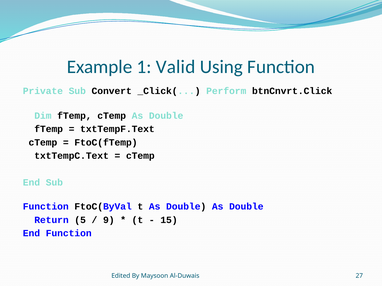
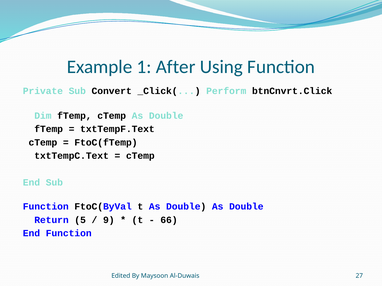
Valid: Valid -> After (176, 67)
15: 15 -> 66 (169, 220)
